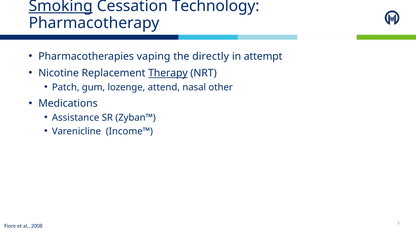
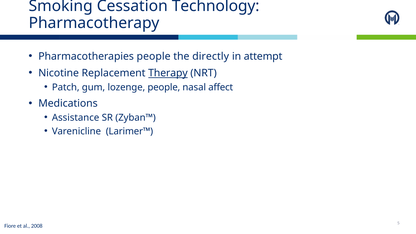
Smoking underline: present -> none (61, 6)
Pharmacotherapies vaping: vaping -> people (154, 56)
lozenge attend: attend -> people (164, 87)
other: other -> affect (221, 87)
Income™: Income™ -> Larimer™ (129, 131)
